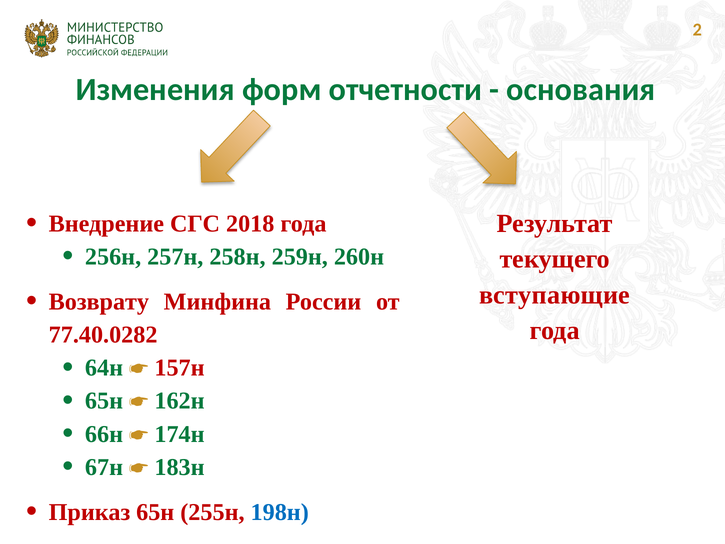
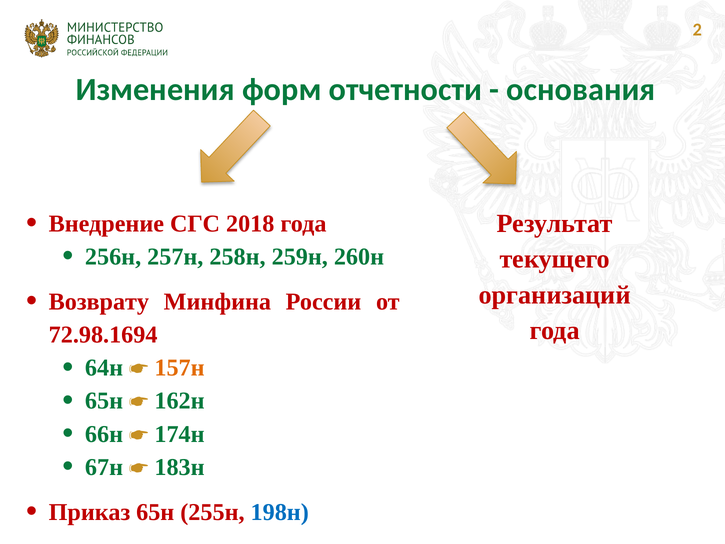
вступающие: вступающие -> организаций (555, 295)
77.40.0282: 77.40.0282 -> 72.98.1694 (103, 335)
157н colour: red -> orange (180, 368)
